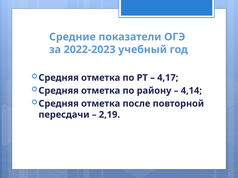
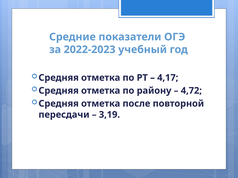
4,14: 4,14 -> 4,72 (191, 91)
2,19: 2,19 -> 3,19 (109, 115)
